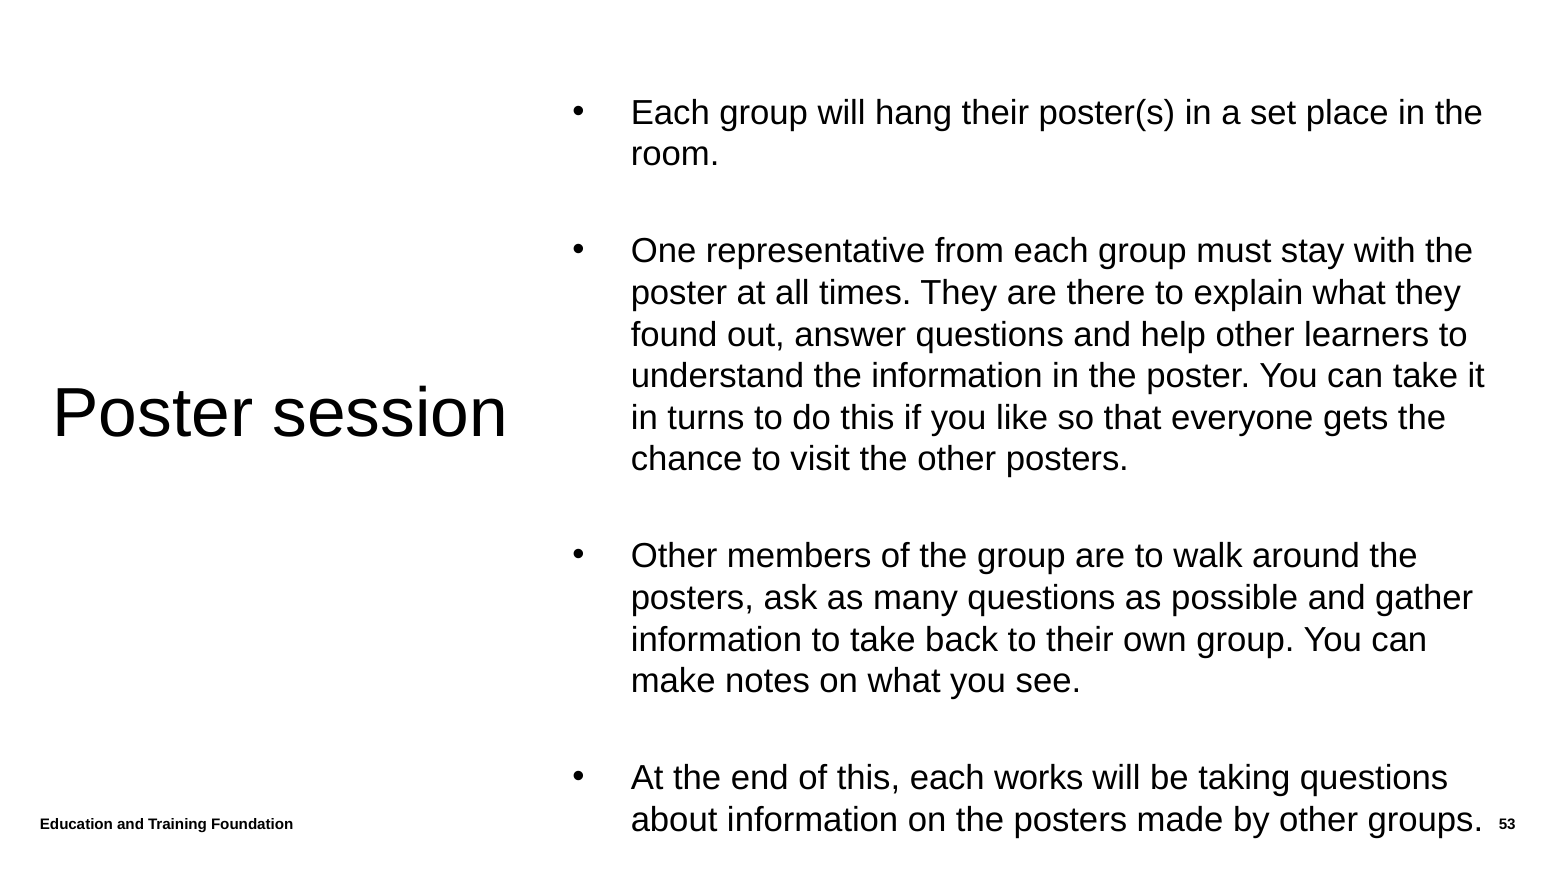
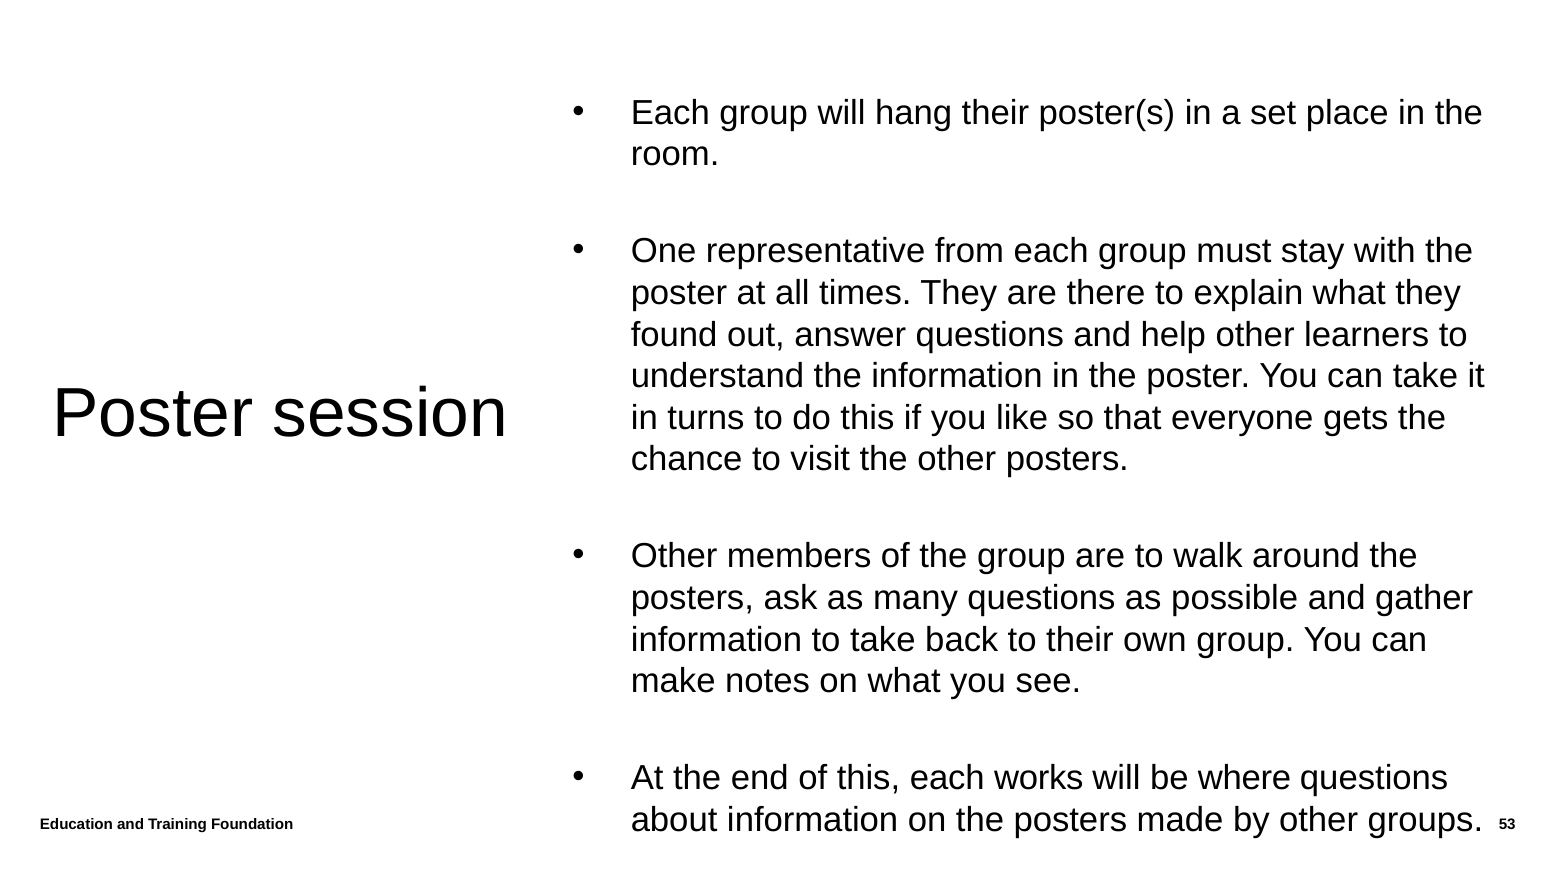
taking: taking -> where (1245, 779)
